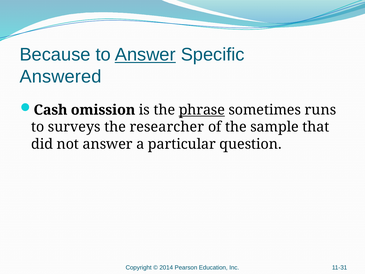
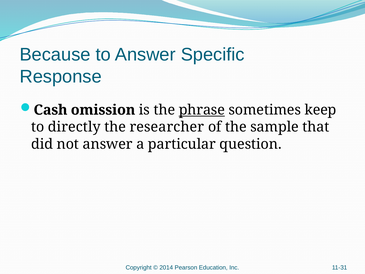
Answer underline: present -> none (145, 55)
Answered: Answered -> Response (61, 77)
runs: runs -> keep (321, 110)
surveys: surveys -> directly (74, 127)
